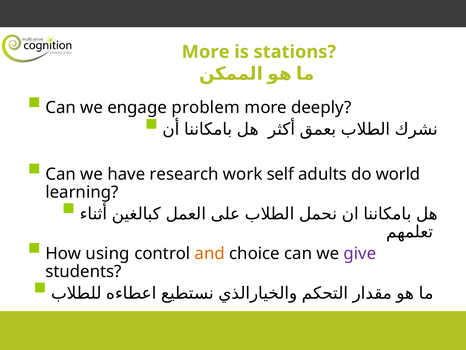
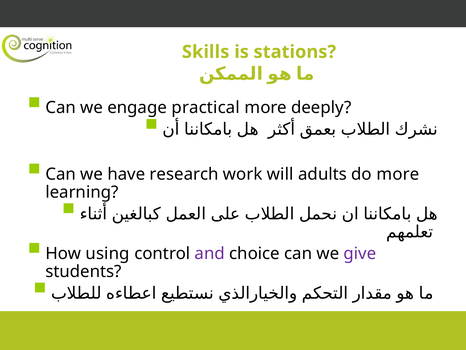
More: More -> Skills (206, 52)
problem: problem -> practical (206, 108)
self: self -> will (280, 174)
do world: world -> more (398, 174)
and colour: orange -> purple (210, 253)
